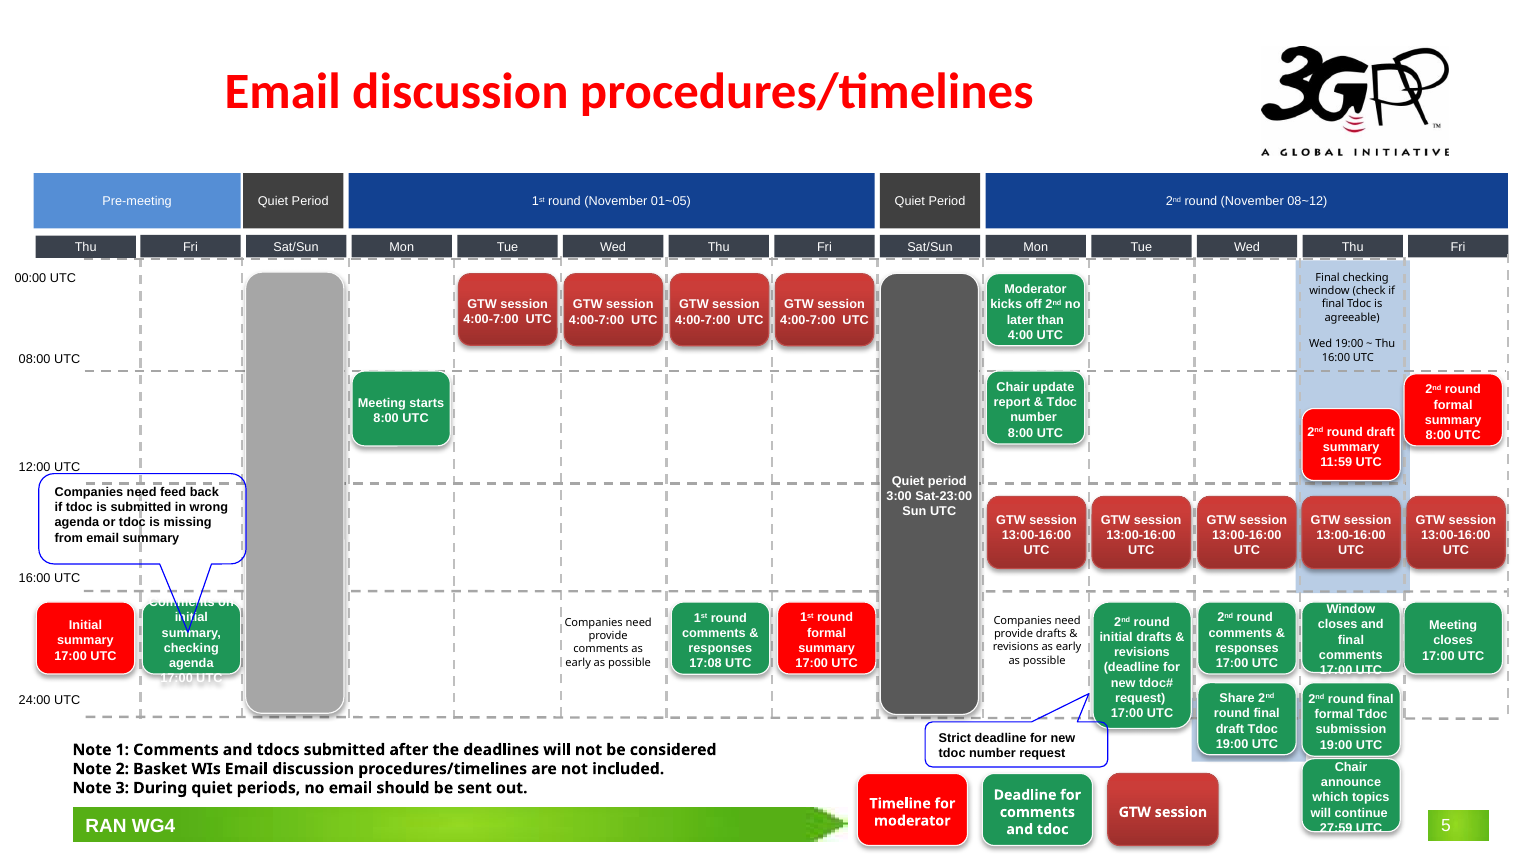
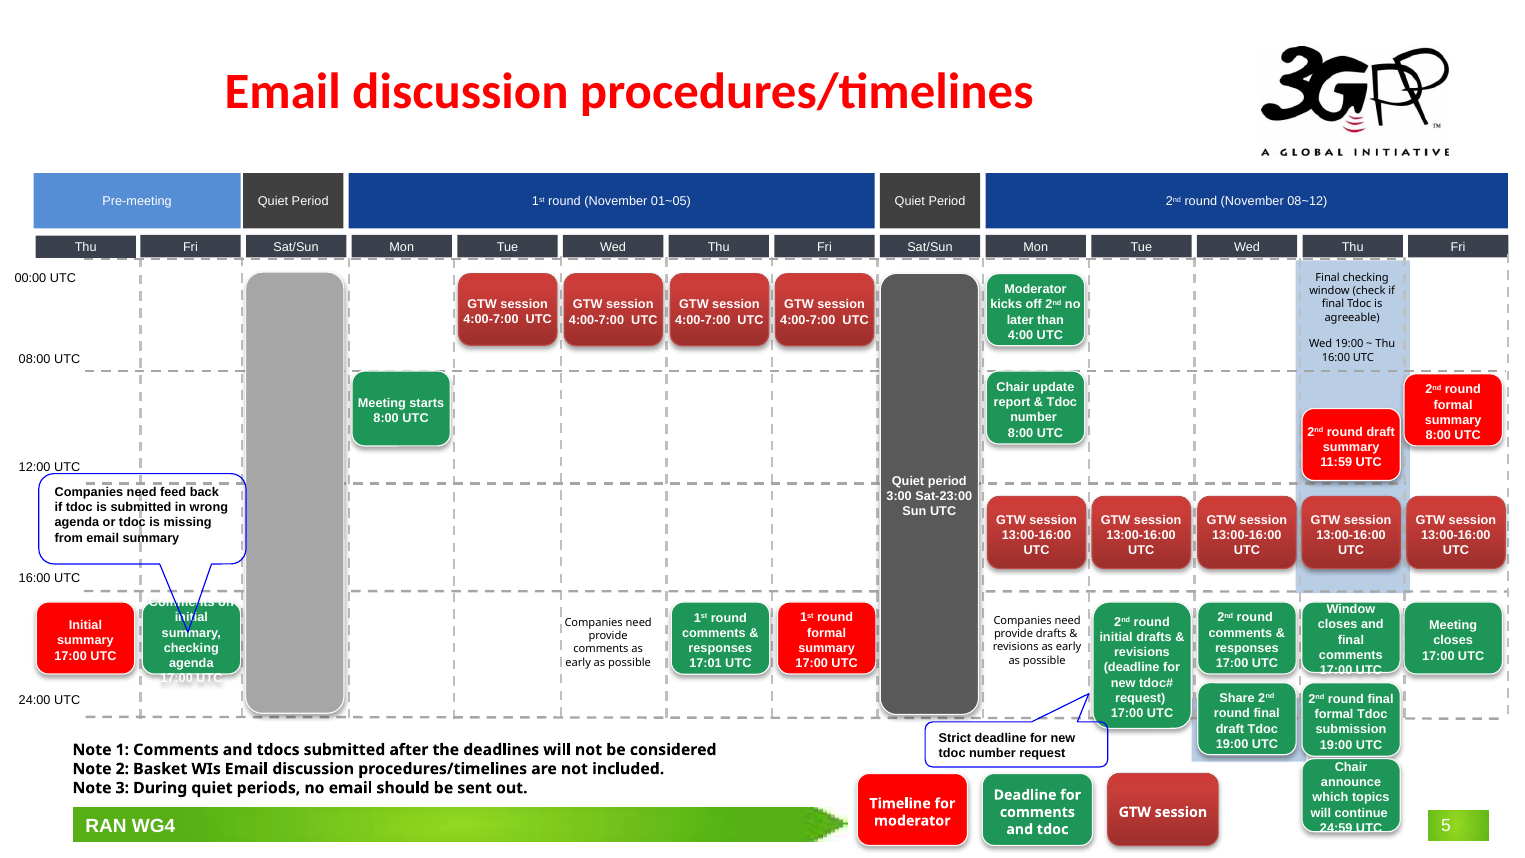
17:08: 17:08 -> 17:01 (706, 663)
27:59: 27:59 -> 24:59 (1336, 828)
